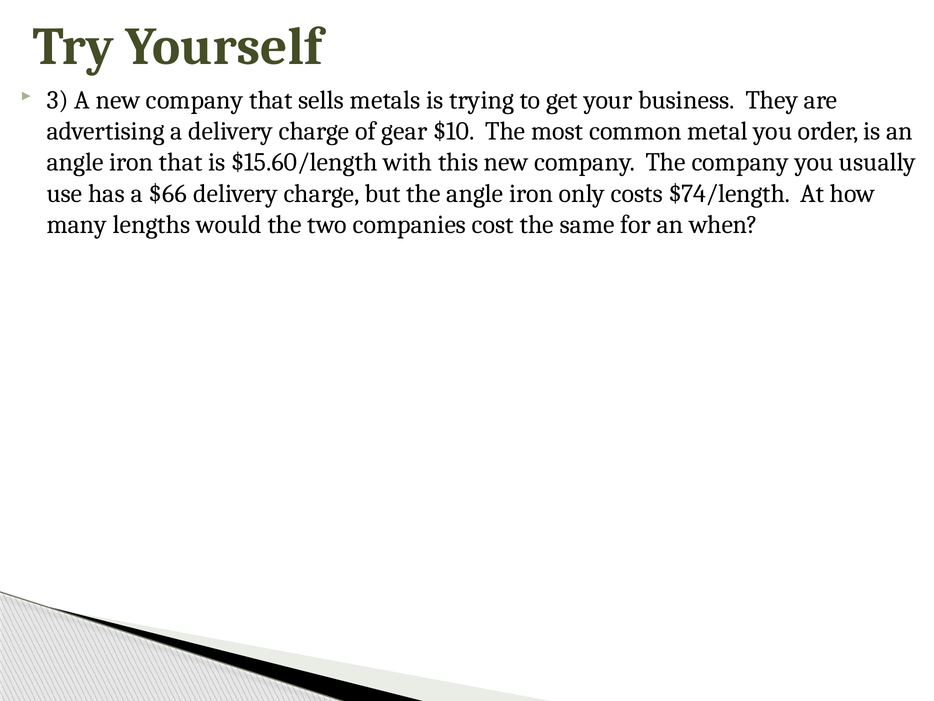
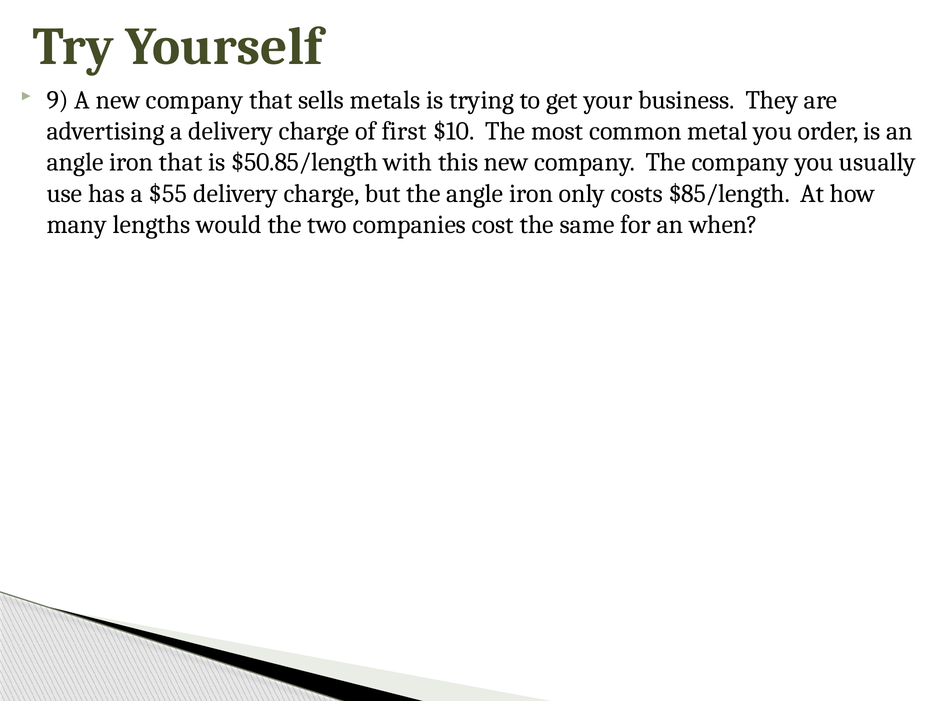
3: 3 -> 9 (58, 100)
gear: gear -> first (404, 131)
$15.60/length: $15.60/length -> $50.85/length (305, 162)
$66: $66 -> $55 (168, 193)
$74/length: $74/length -> $85/length (729, 193)
